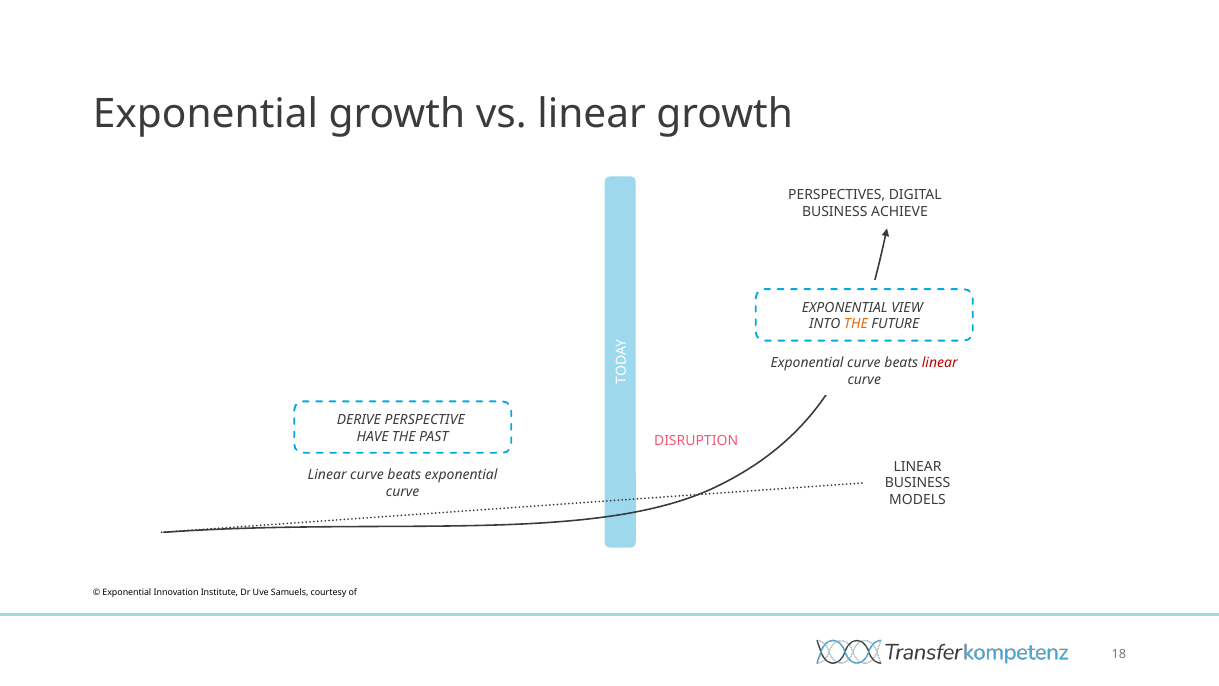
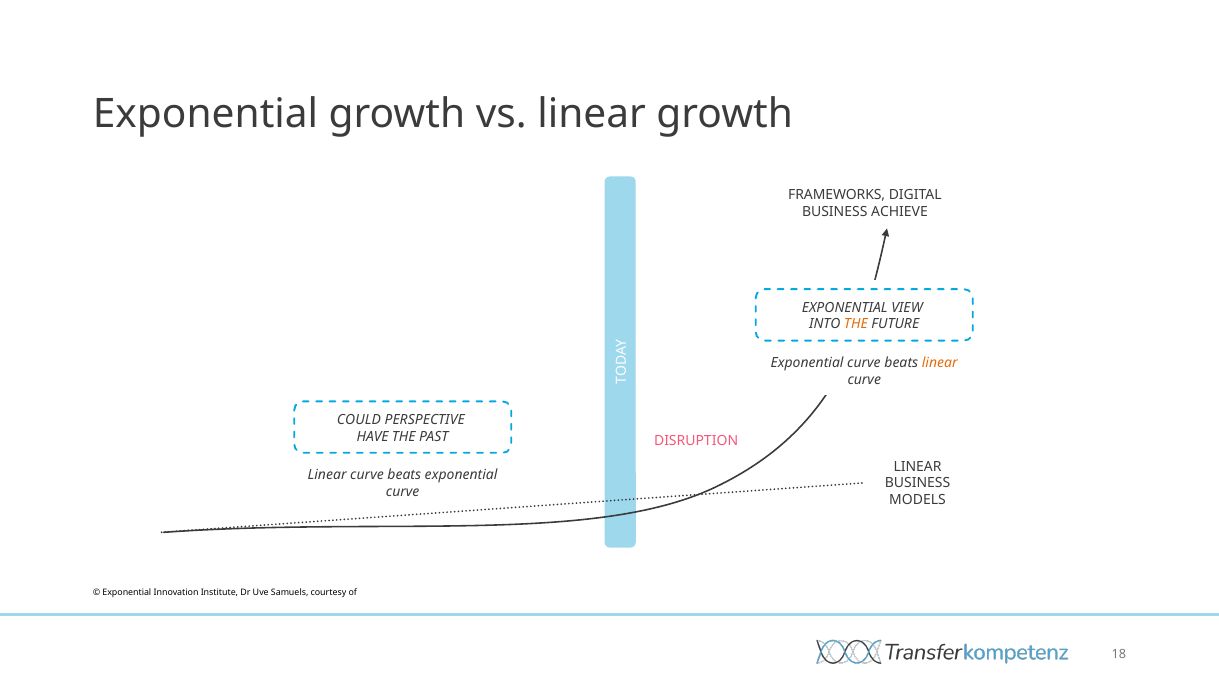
PERSPECTIVES: PERSPECTIVES -> FRAMEWORKS (837, 195)
linear colour: red -> orange (940, 363)
DERIVE: DERIVE -> COULD (359, 419)
